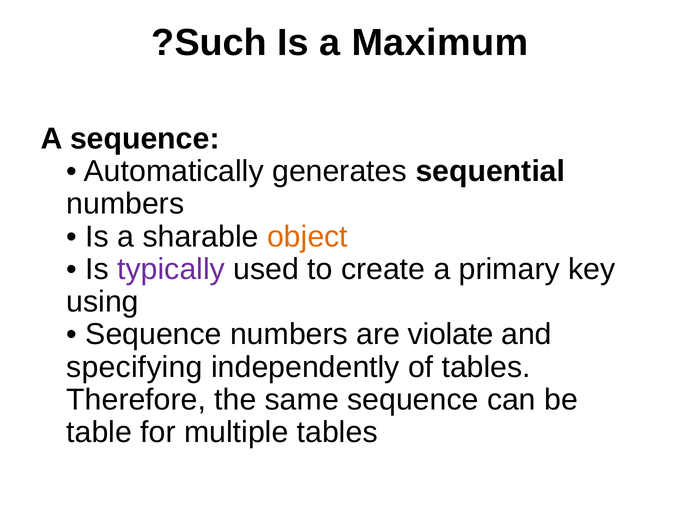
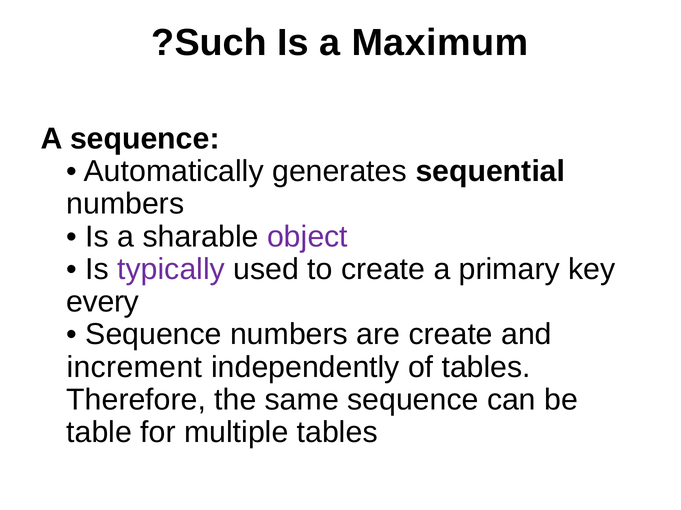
object colour: orange -> purple (308, 237)
using: using -> every (103, 302)
are violate: violate -> create (451, 335)
specifying: specifying -> increment (134, 368)
